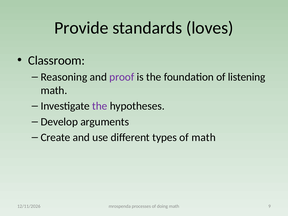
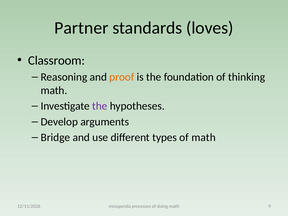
Provide: Provide -> Partner (81, 28)
proof colour: purple -> orange (122, 77)
listening: listening -> thinking (247, 77)
Create: Create -> Bridge (55, 137)
